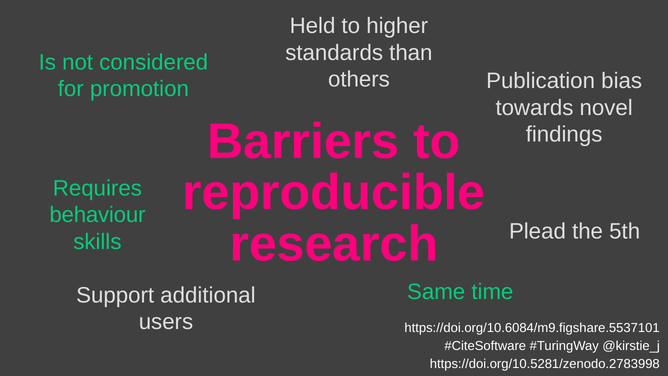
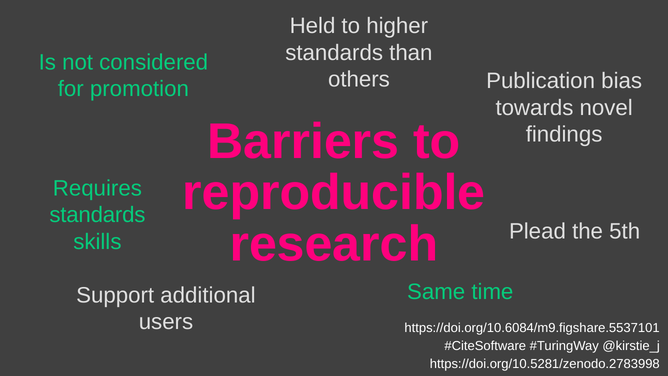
behaviour: behaviour -> standards (97, 215)
